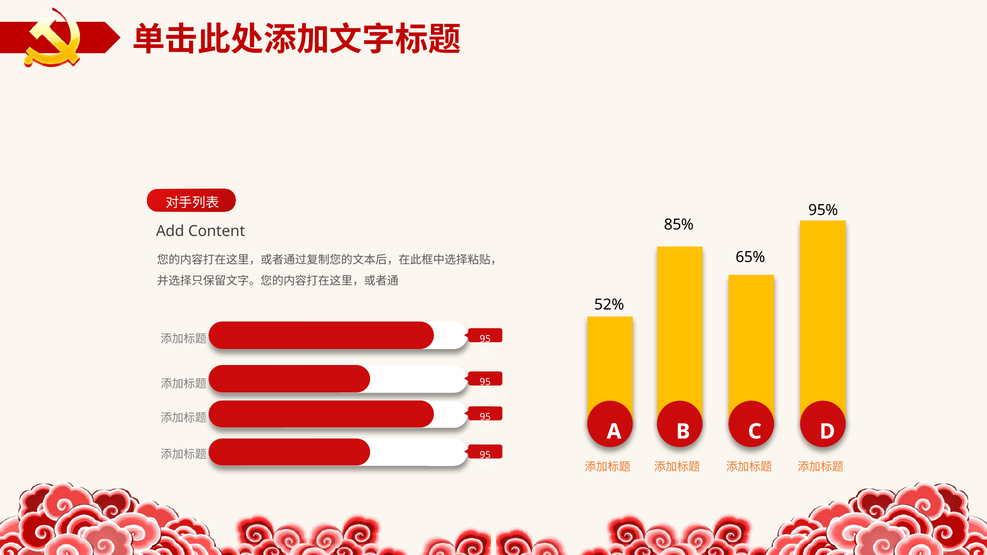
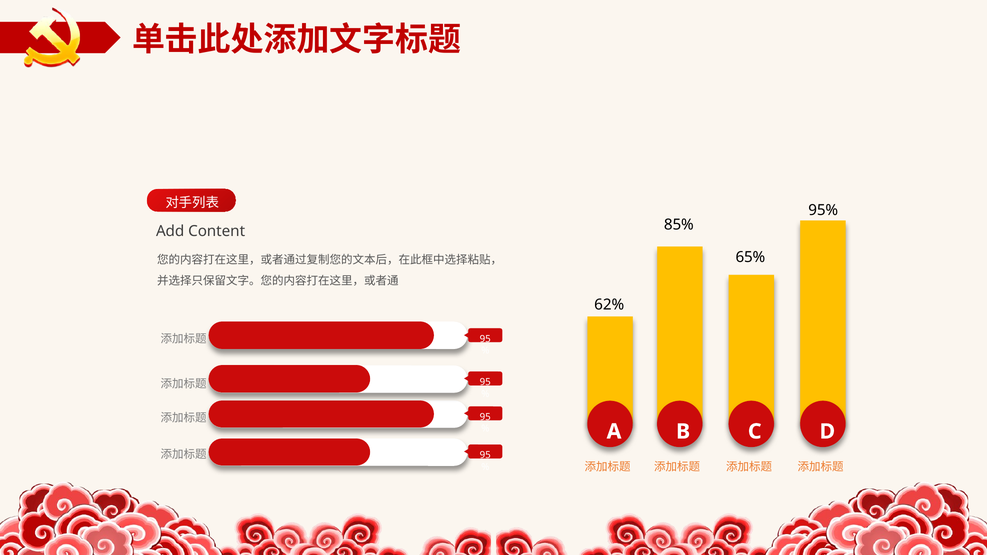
52%: 52% -> 62% (609, 305)
